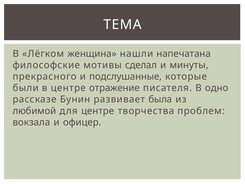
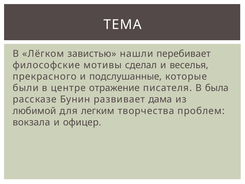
женщина: женщина -> завистью (92, 54)
напечатана: напечатана -> перебивает (184, 54)
минуты: минуты -> веселья (189, 65)
одно: одно -> была (217, 88)
была: была -> дама (160, 99)
для центре: центре -> легким (98, 111)
